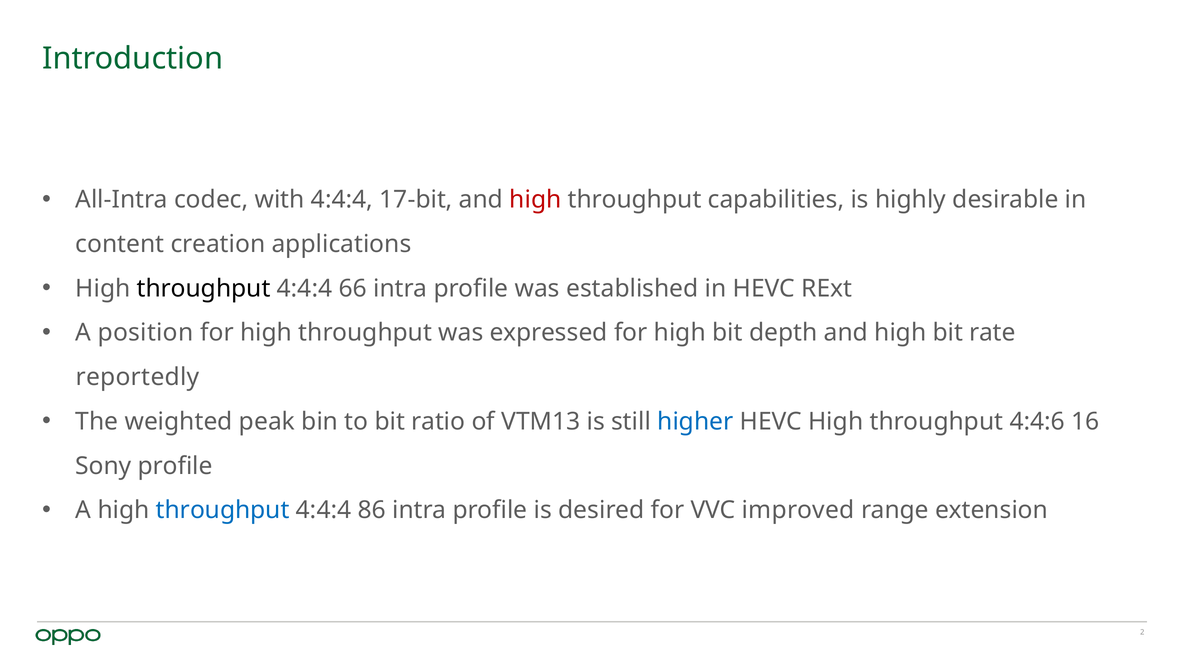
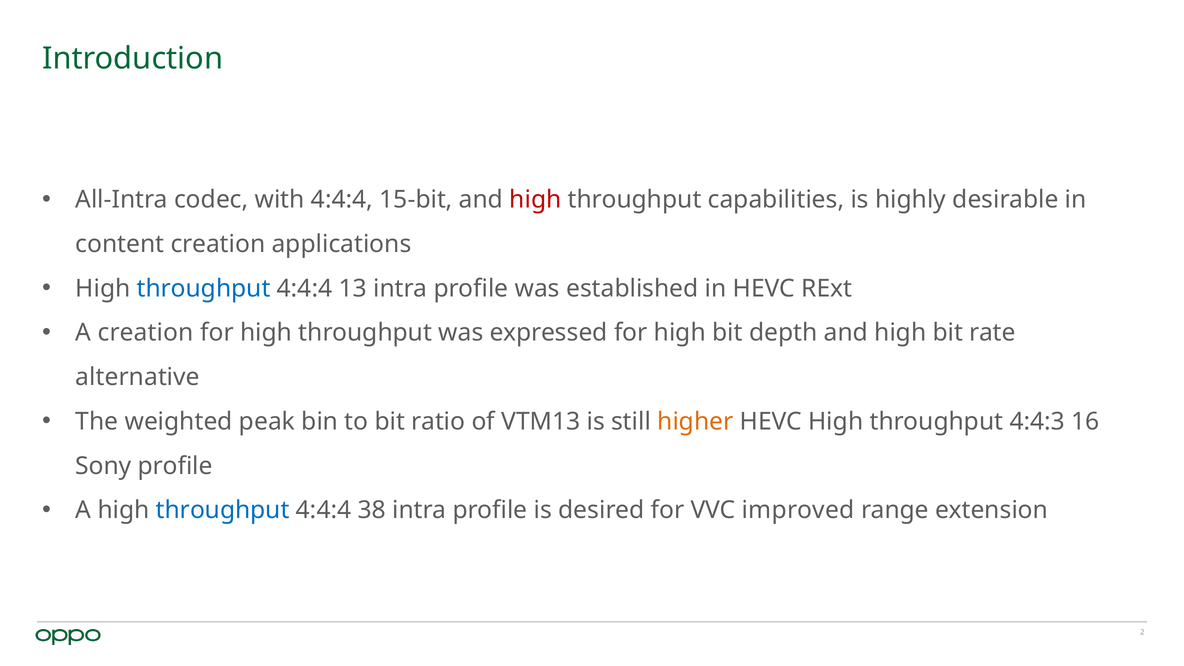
17-bit: 17-bit -> 15-bit (416, 200)
throughput colour: black -> blue (204, 288)
66: 66 -> 13 (353, 288)
A position: position -> creation (146, 333)
reportedly: reportedly -> alternative (138, 377)
higher colour: blue -> orange (695, 422)
4:4:6: 4:4:6 -> 4:4:3 (1037, 422)
86: 86 -> 38 (372, 510)
